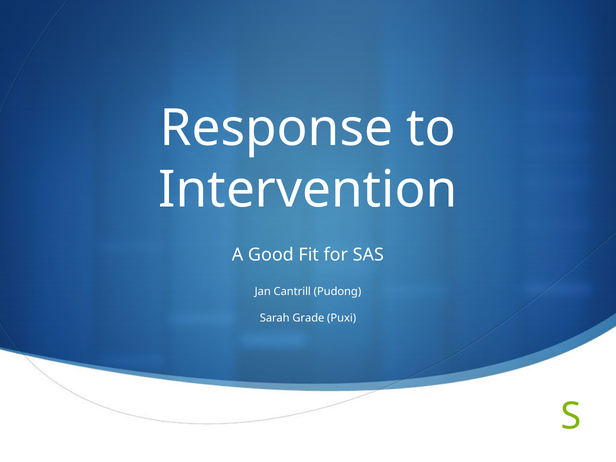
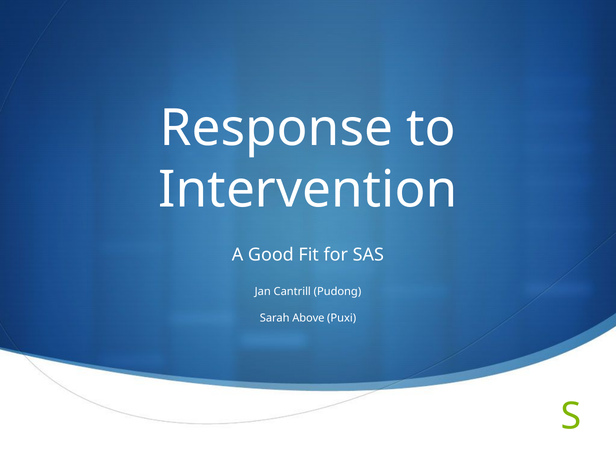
Grade: Grade -> Above (308, 318)
